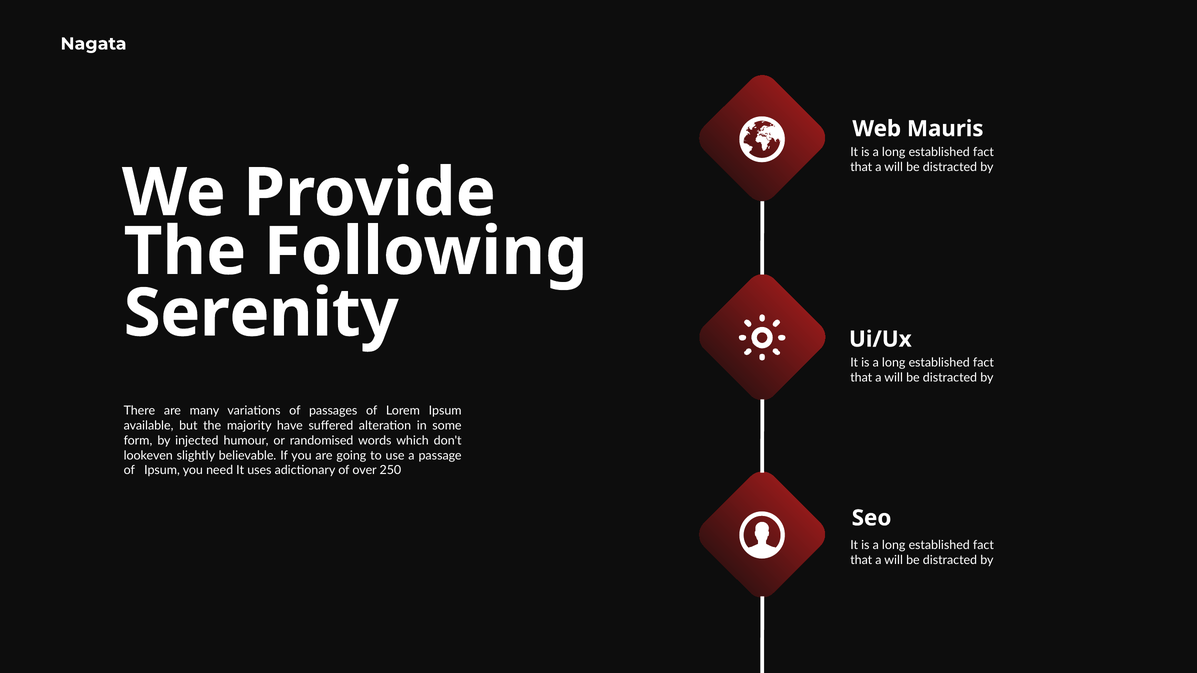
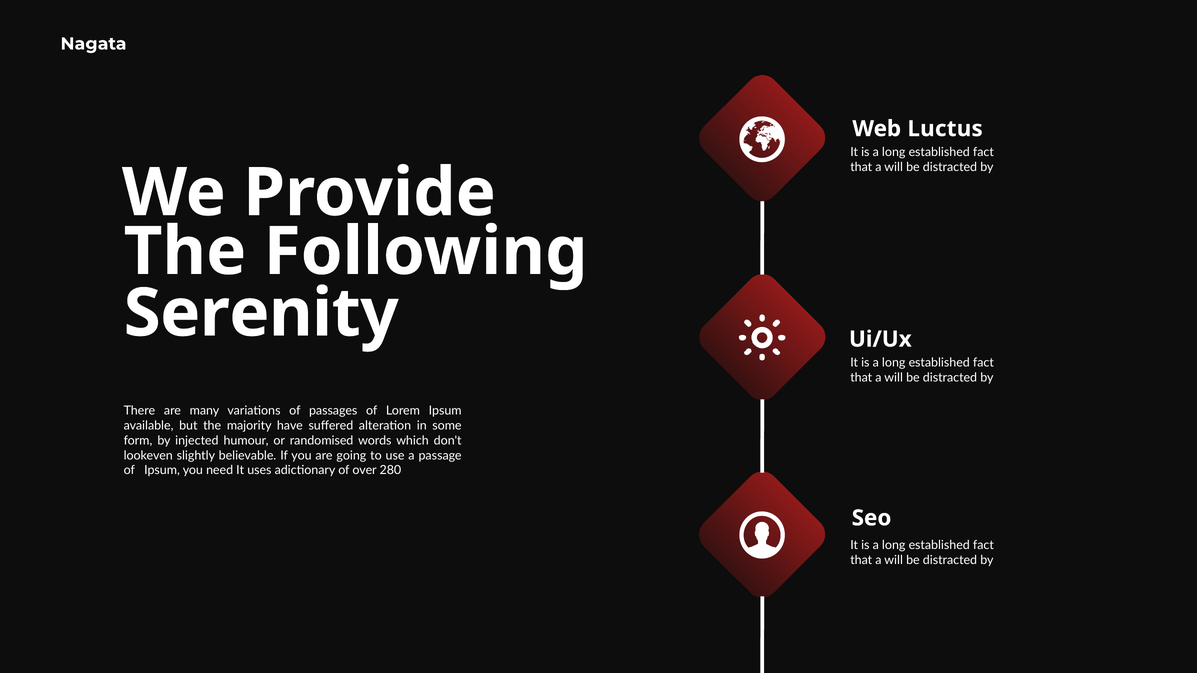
Mauris: Mauris -> Luctus (945, 129)
250: 250 -> 280 (390, 471)
